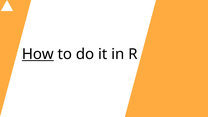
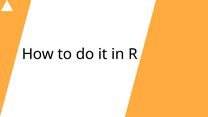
How underline: present -> none (38, 54)
